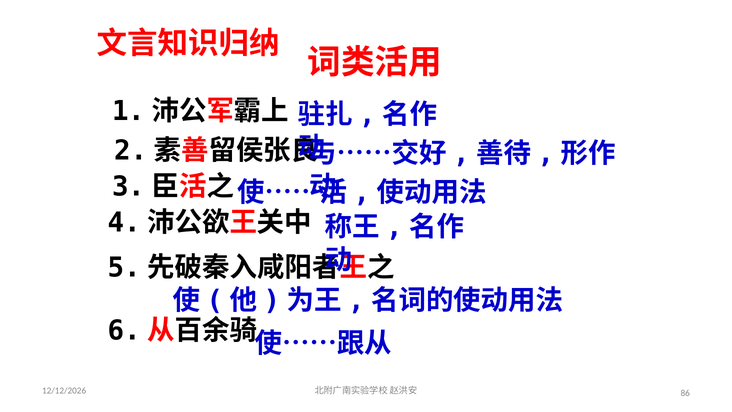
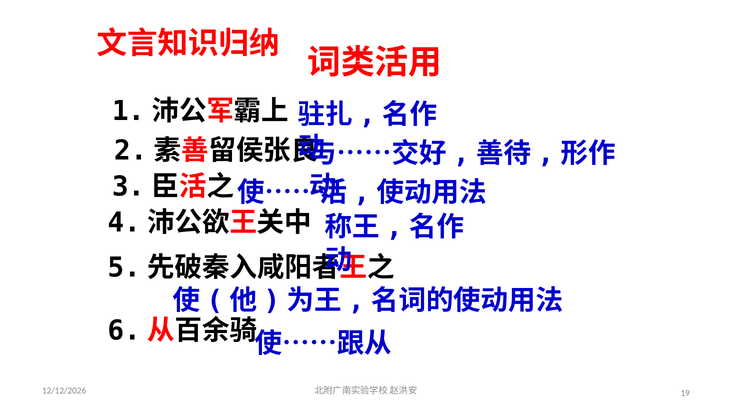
86: 86 -> 19 (685, 393)
